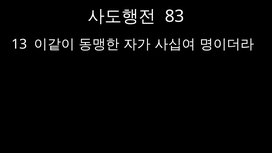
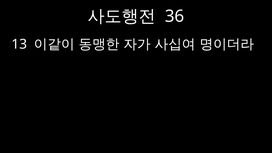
83: 83 -> 36 (175, 16)
